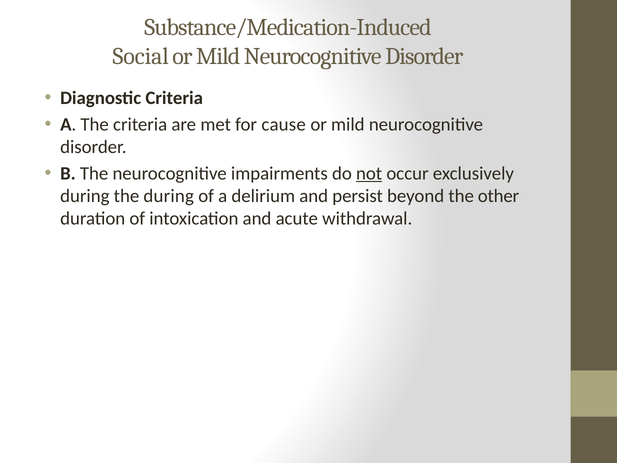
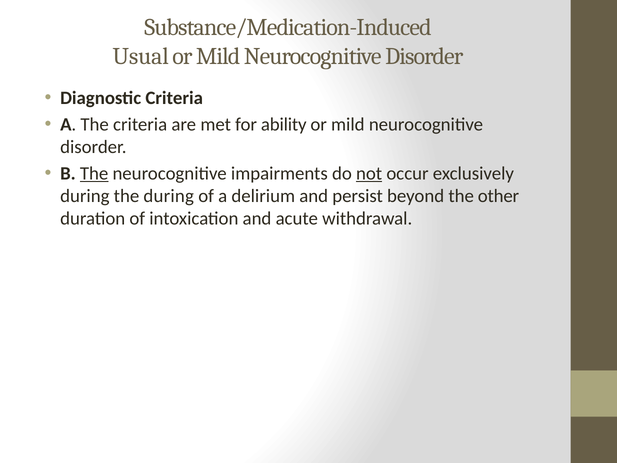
Social: Social -> Usual (141, 56)
cause: cause -> ability (284, 124)
The underline: none -> present (94, 173)
